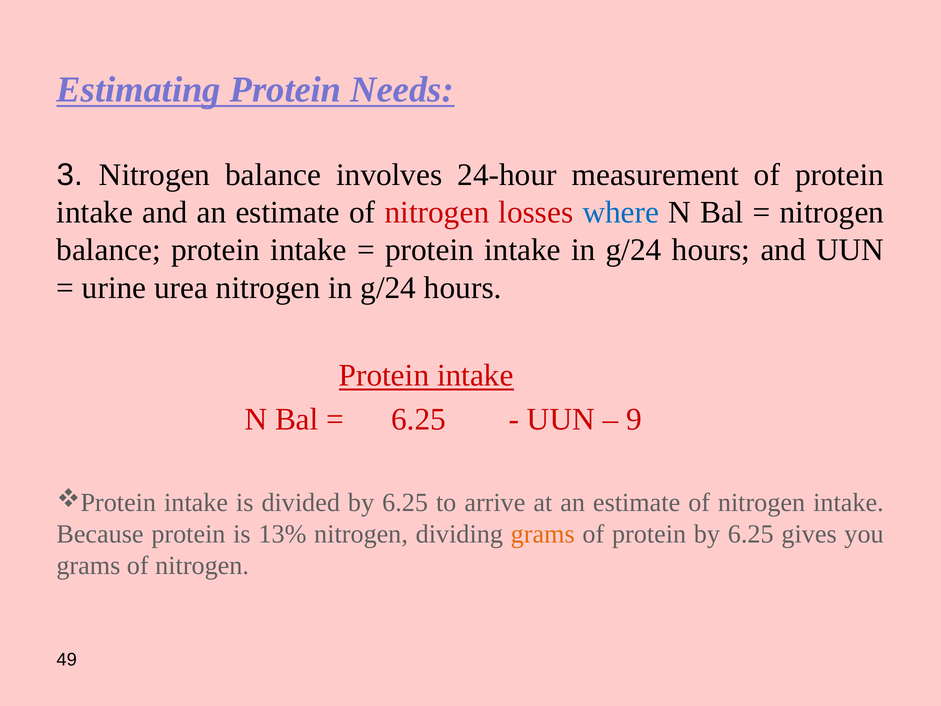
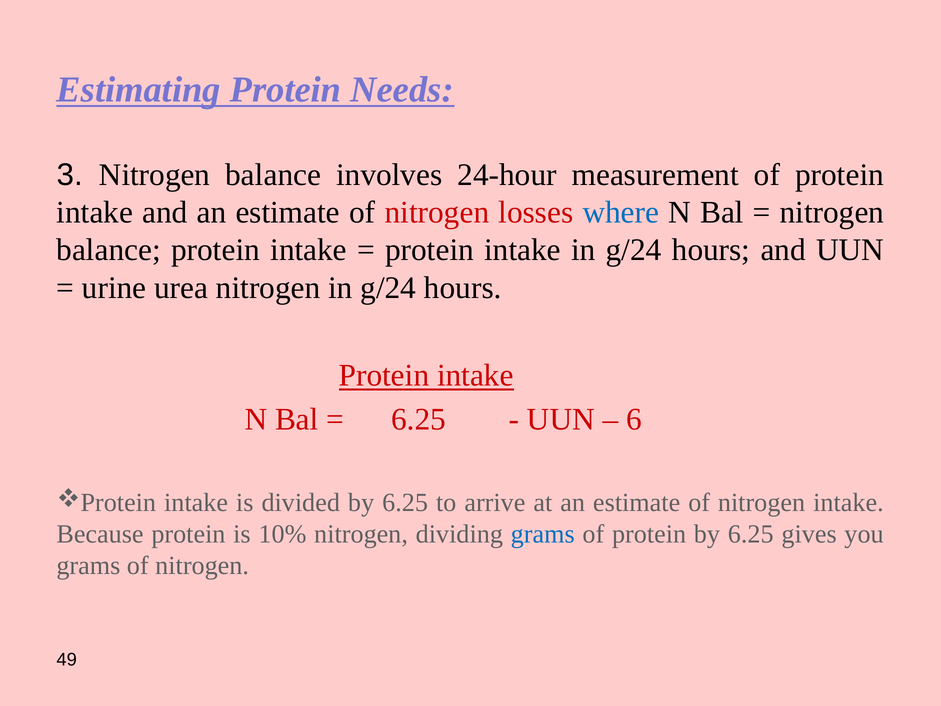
9: 9 -> 6 (634, 419)
13%: 13% -> 10% (282, 534)
grams colour: orange -> blue (543, 534)
